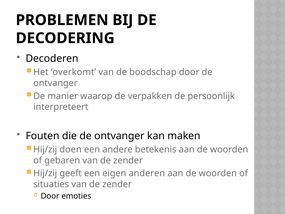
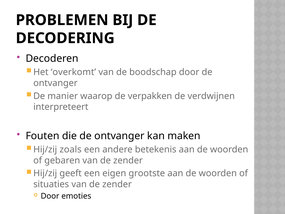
persoonlijk: persoonlijk -> verdwijnen (211, 96)
doen: doen -> zoals (71, 149)
anderen: anderen -> grootste (147, 173)
